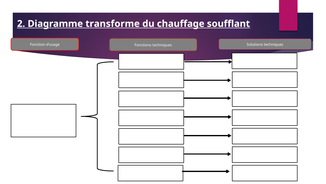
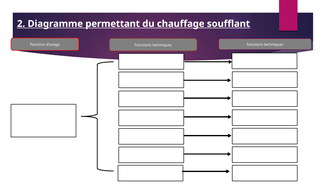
transforme: transforme -> permettant (113, 24)
